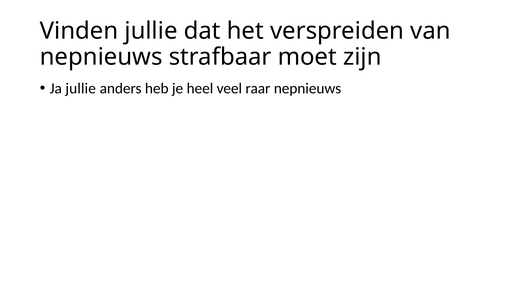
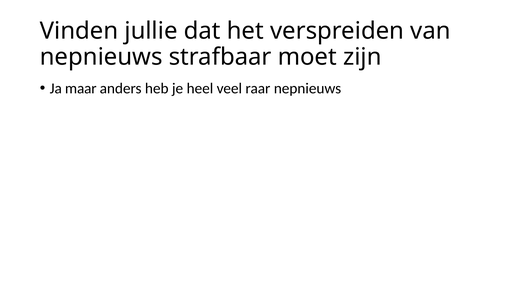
Ja jullie: jullie -> maar (81, 88)
